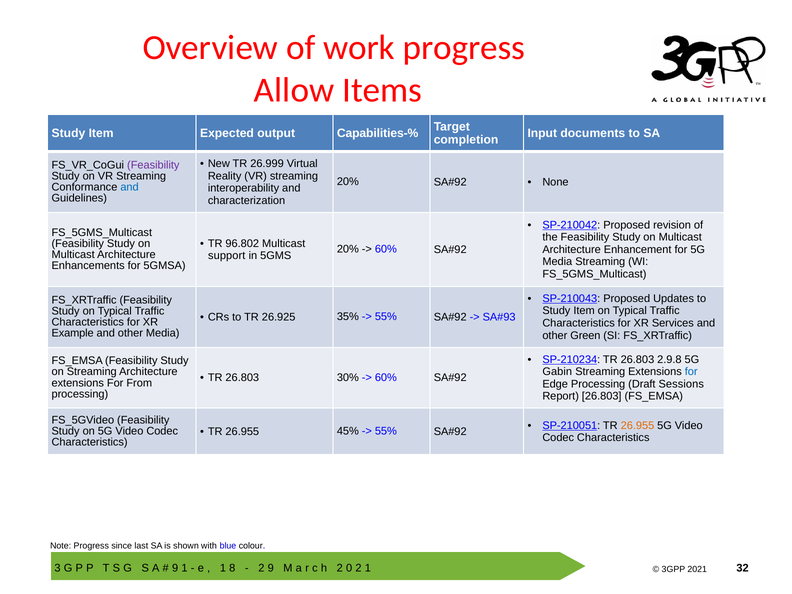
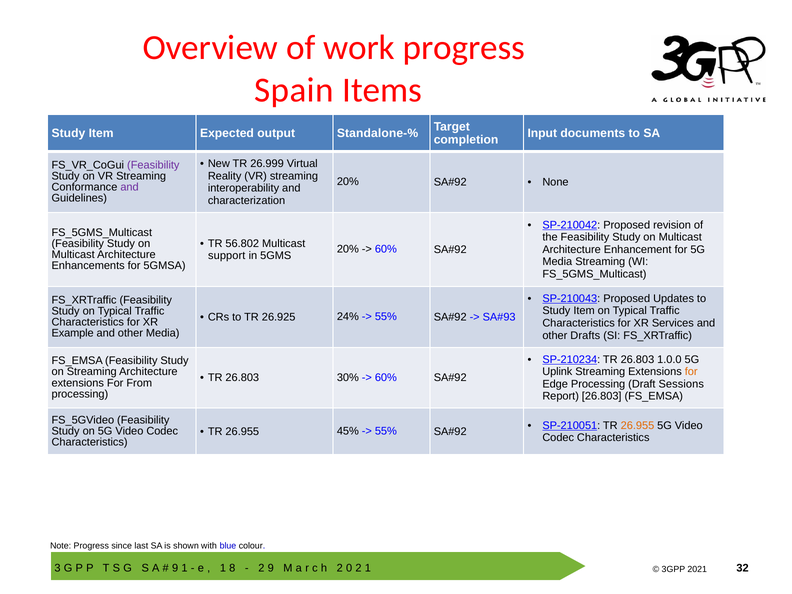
Allow: Allow -> Spain (294, 90)
Capabilities-%: Capabilities-% -> Standalone-% (378, 133)
and colour: blue -> purple (130, 187)
96.802: 96.802 -> 56.802 (242, 243)
35%: 35% -> 24% (348, 317)
Green: Green -> Drafts (585, 335)
2.9.8: 2.9.8 -> 1.0.0 (669, 359)
Gabin: Gabin -> Uplink (557, 372)
for colour: blue -> orange (691, 372)
